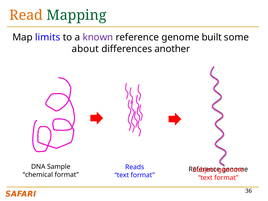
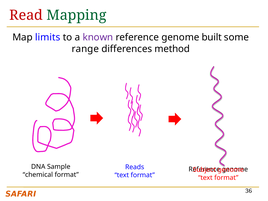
Read colour: orange -> red (26, 15)
about: about -> range (85, 49)
another: another -> method (172, 49)
